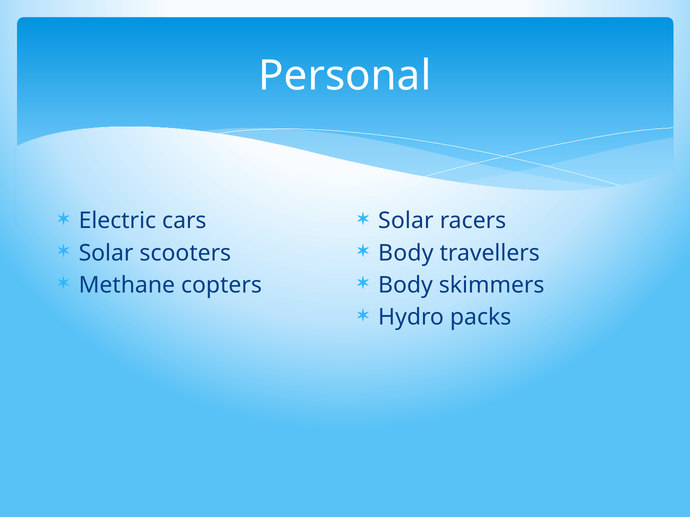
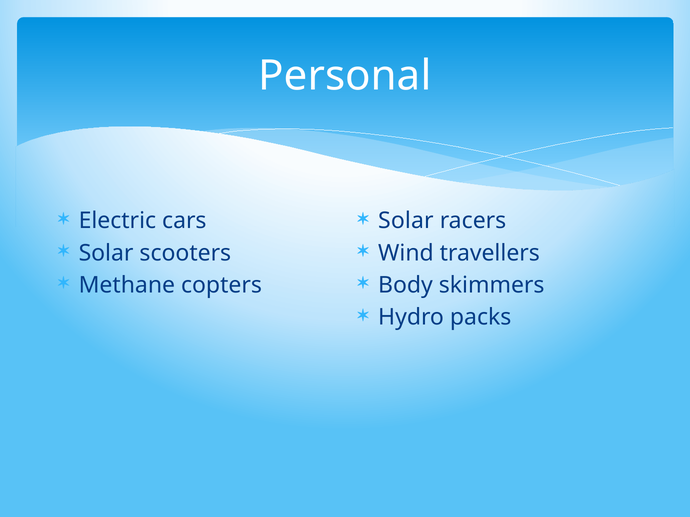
Body: Body -> Wind (406, 253)
